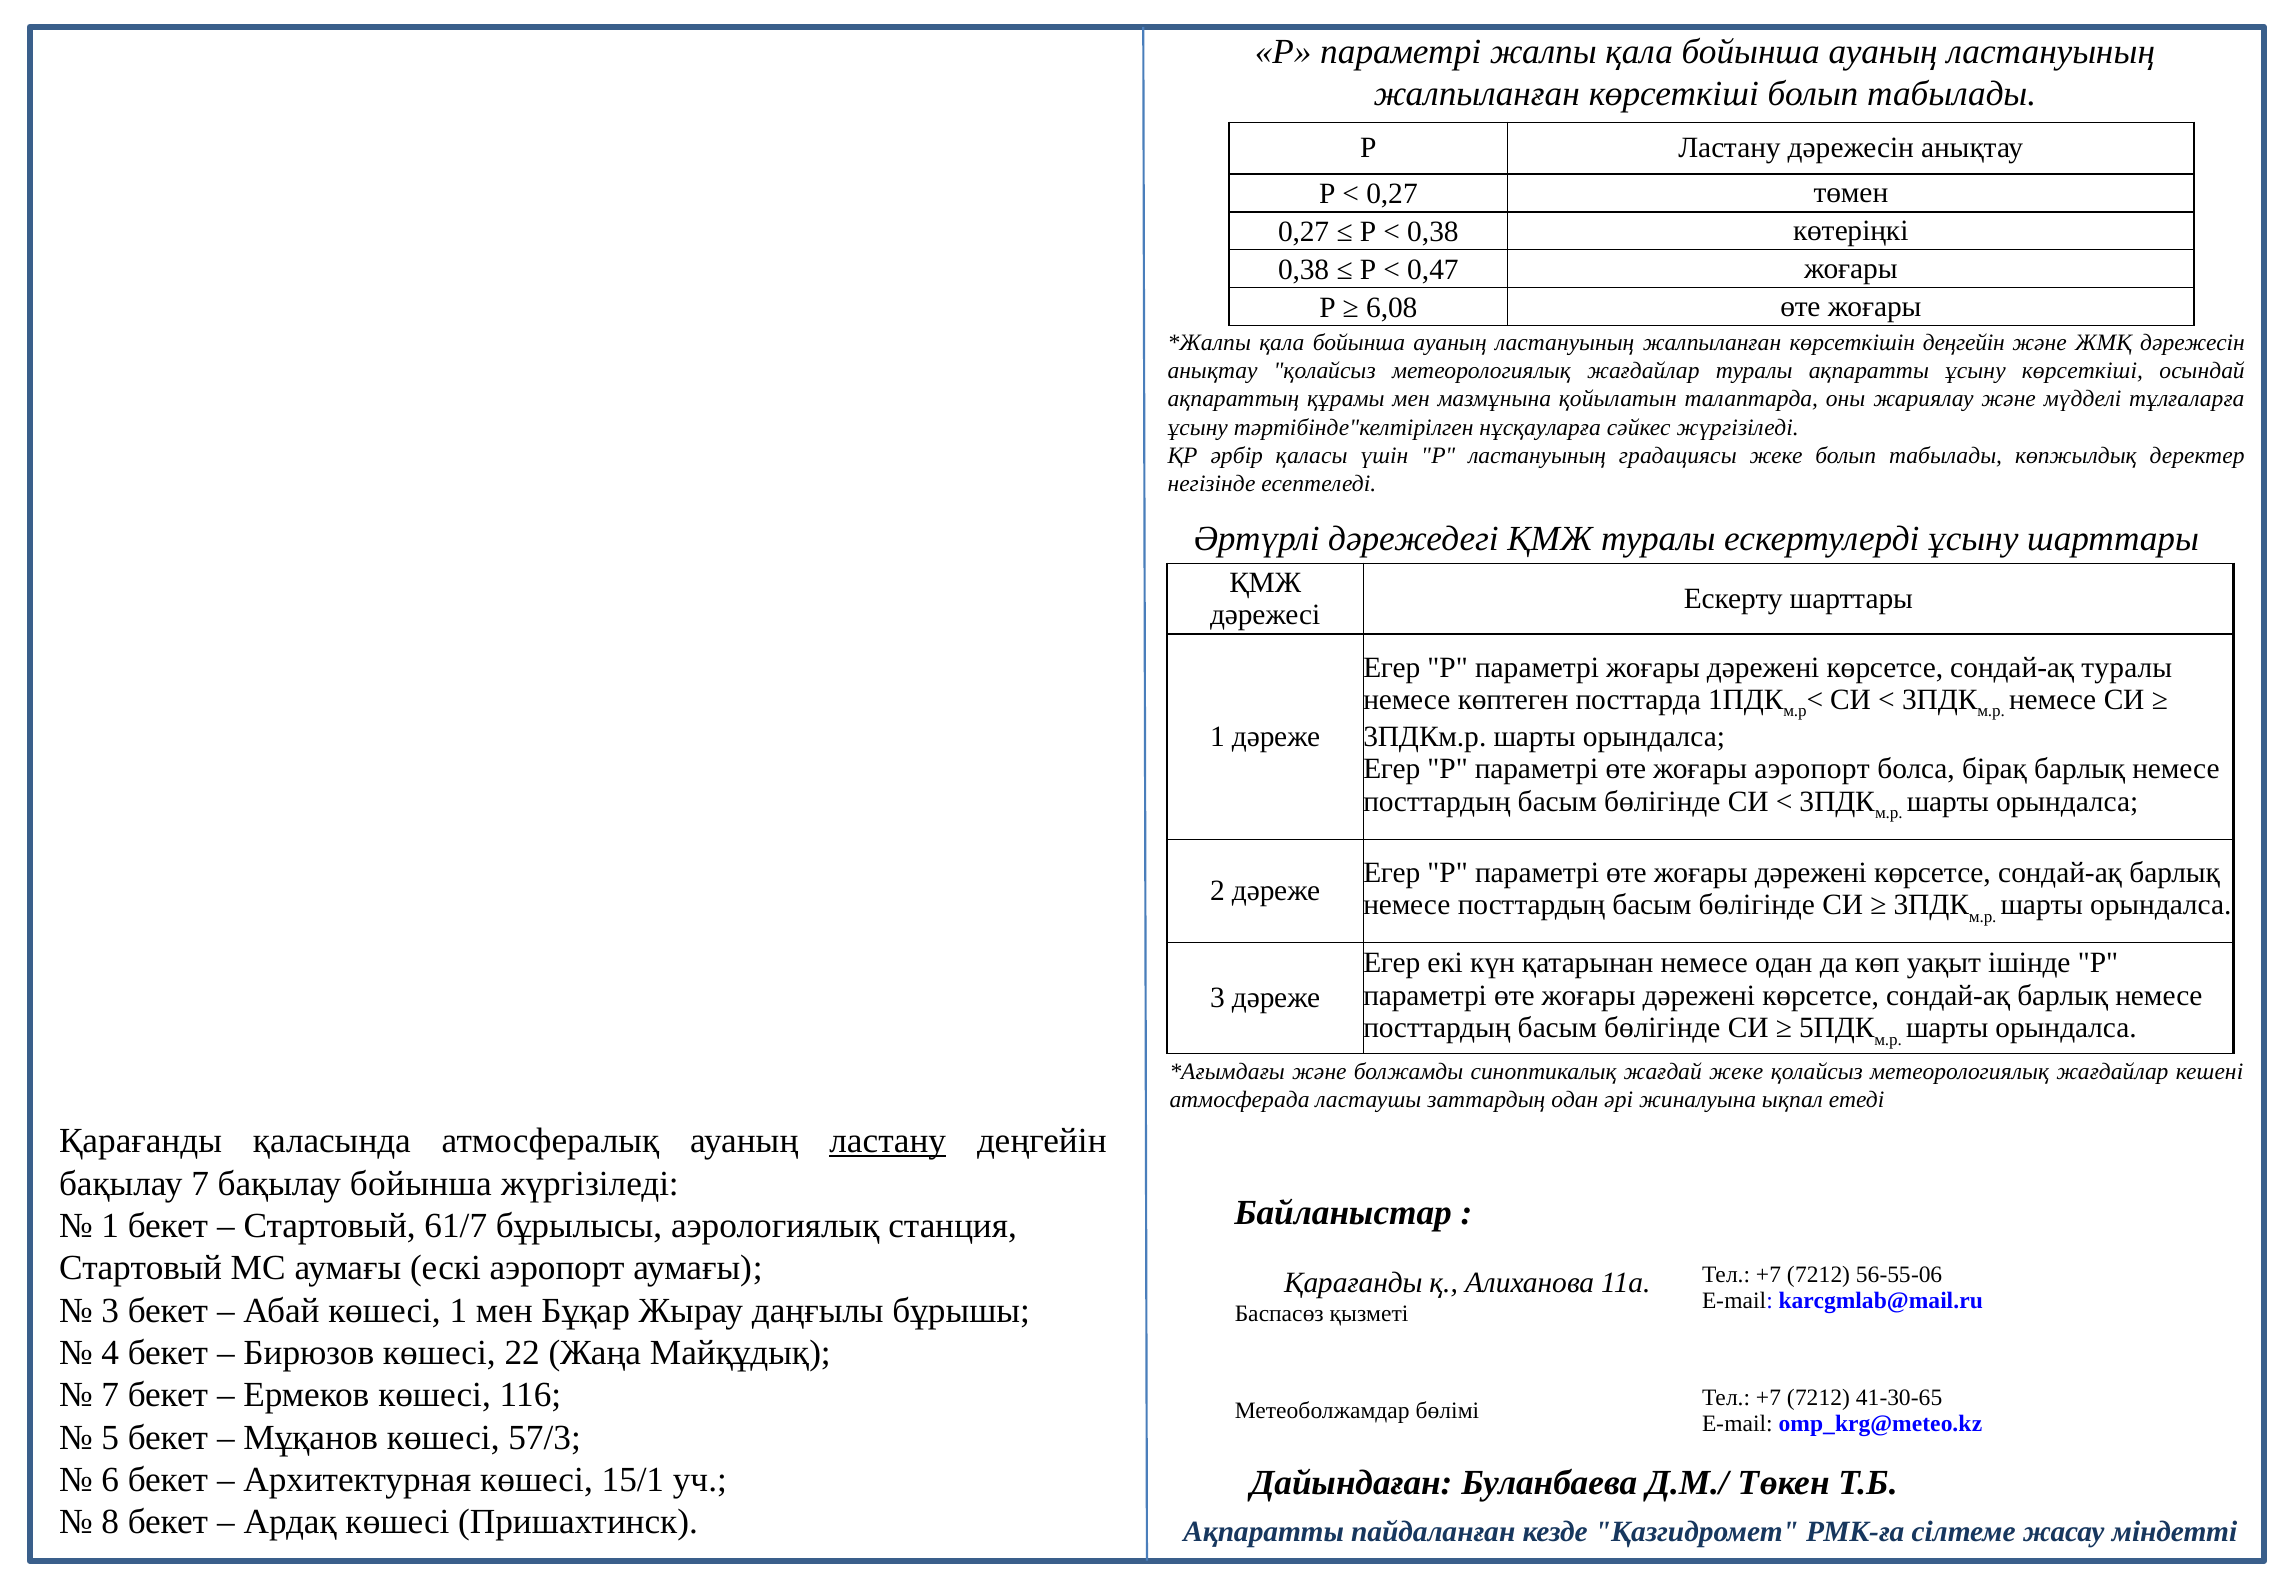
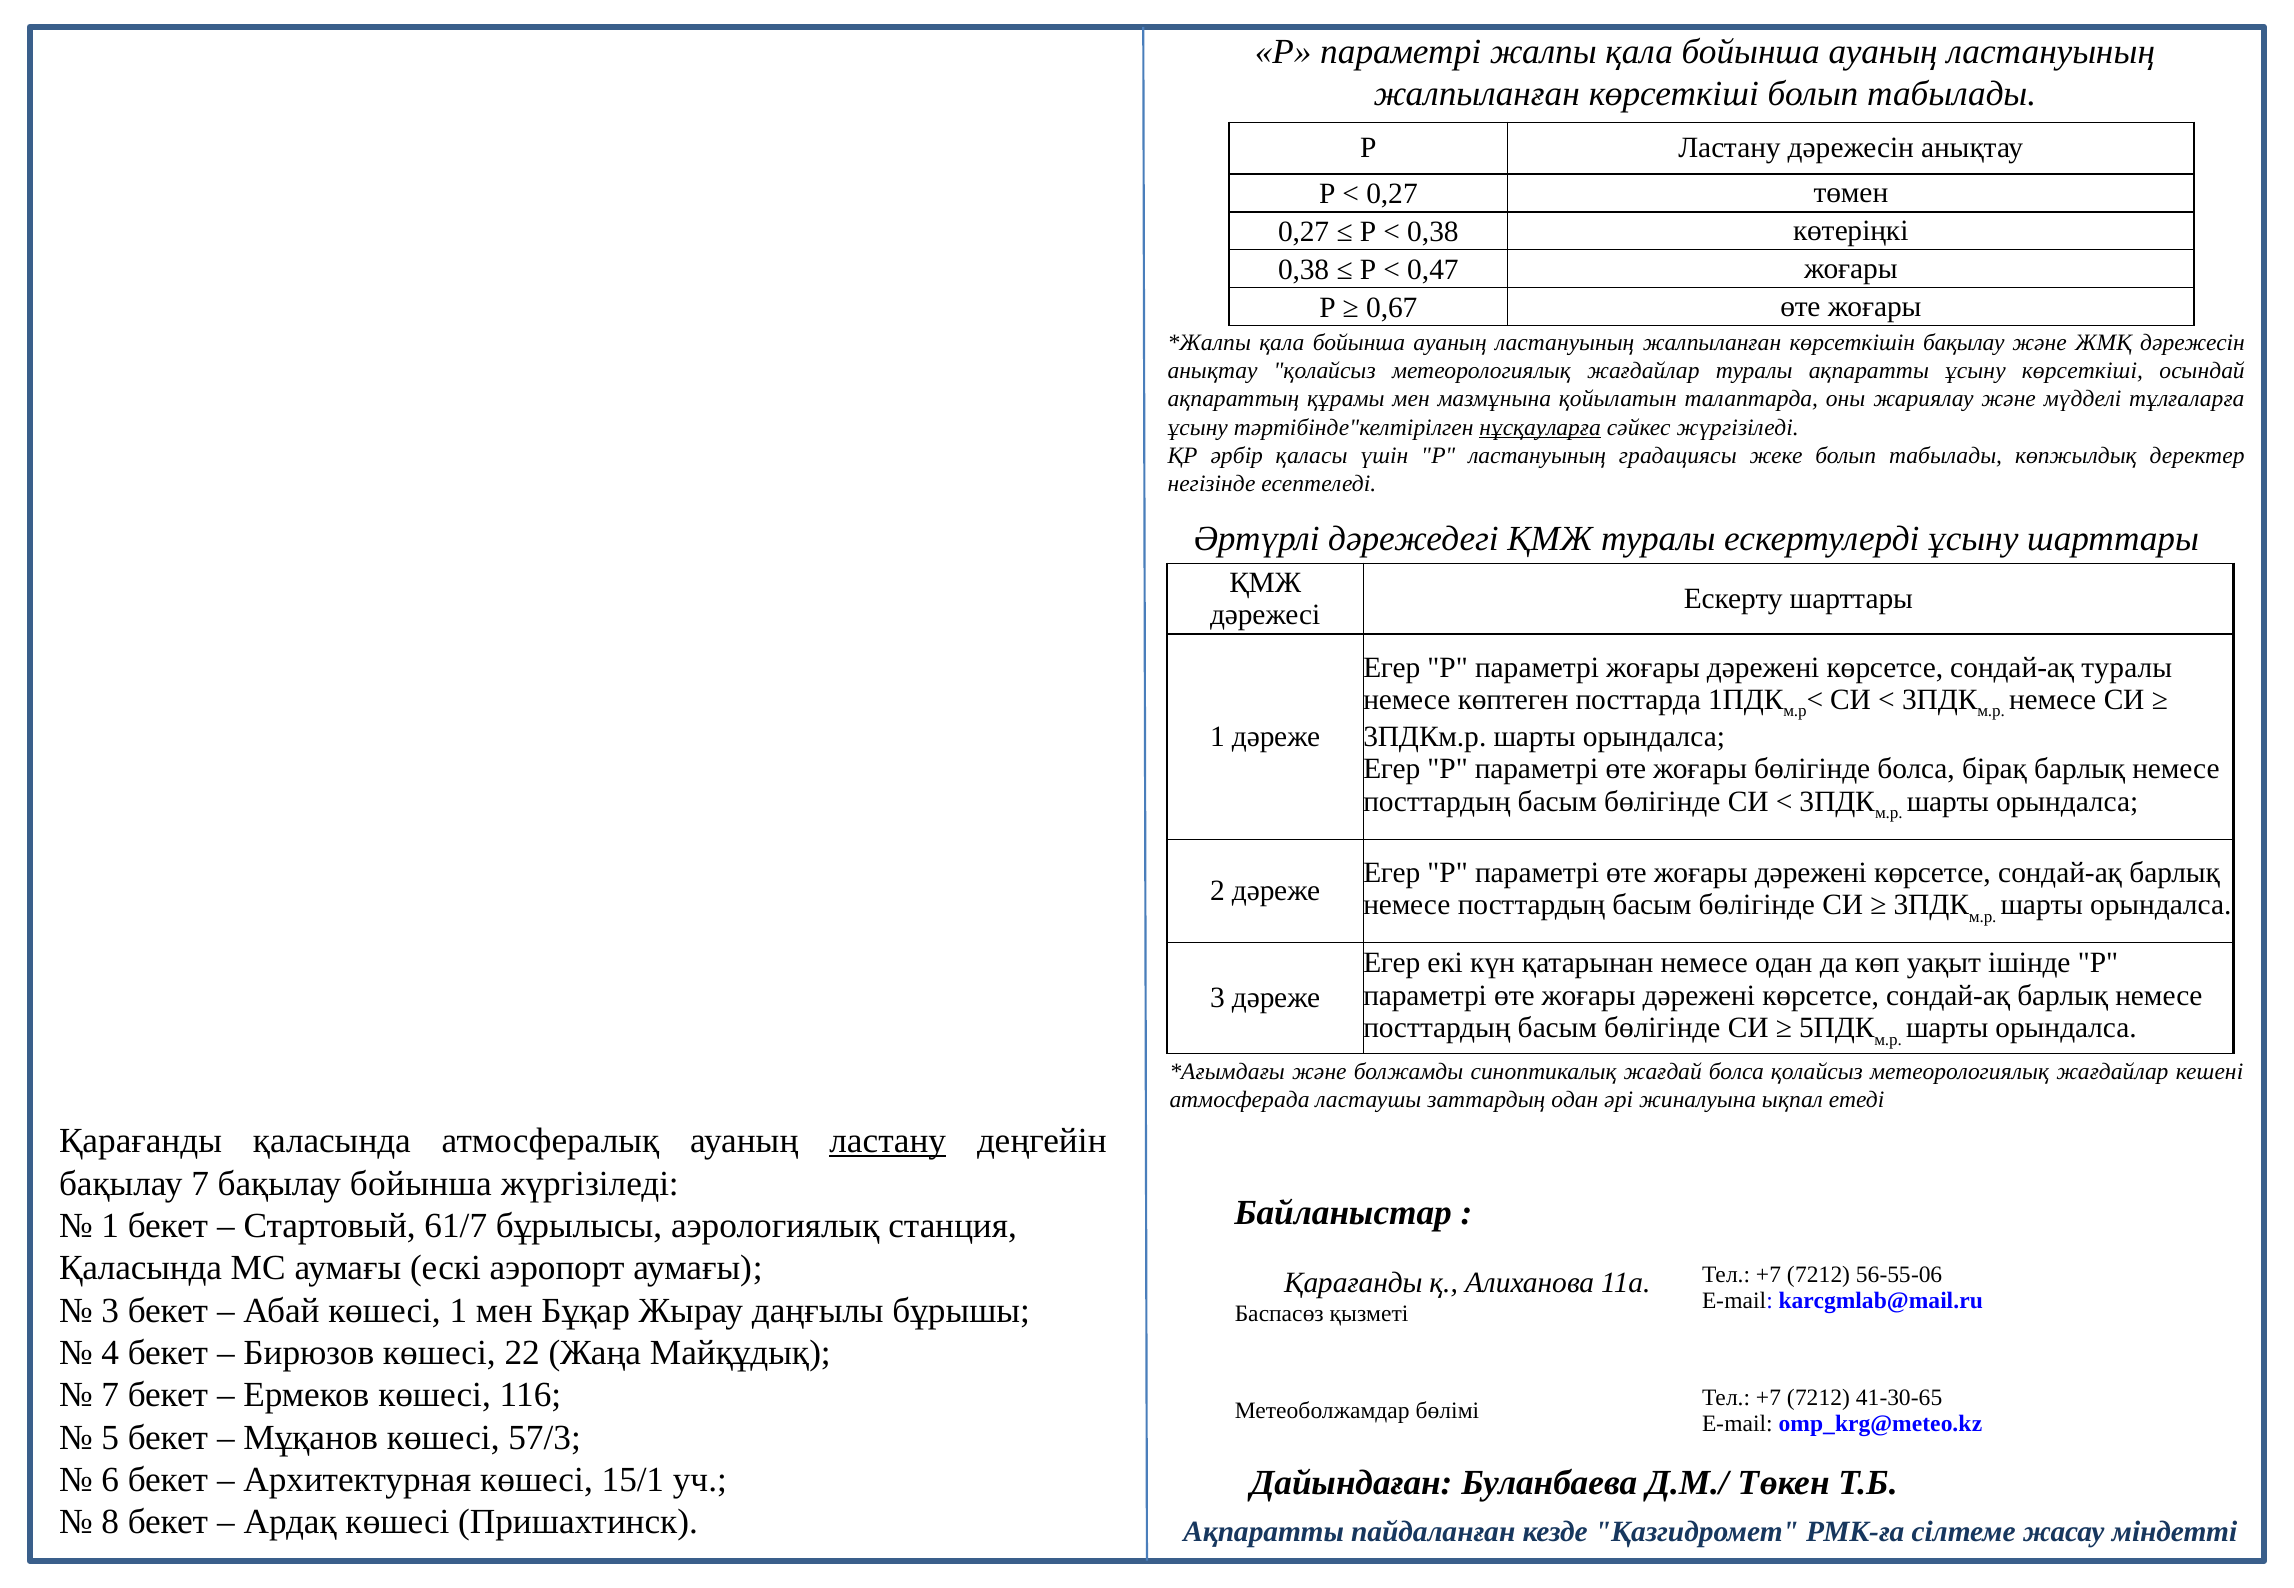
6,08: 6,08 -> 0,67 (1392, 308)
көрсеткішін деңгейін: деңгейін -> бақылау (1964, 343)
нұсқауларға underline: none -> present (1540, 427)
жоғары аэропорт: аэропорт -> бөлігінде (1812, 769)
жағдай жеке: жеке -> болса (1736, 1072)
Стартовый: Стартовый -> Қаласында (141, 1268)
